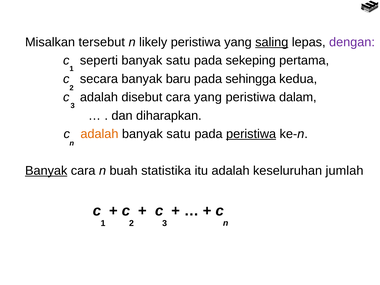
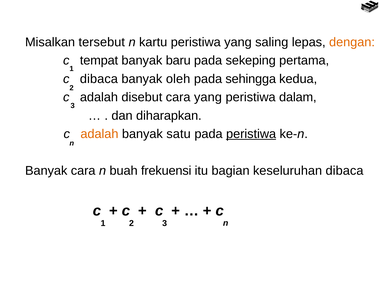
likely: likely -> kartu (153, 42)
saling underline: present -> none (272, 42)
dengan colour: purple -> orange (352, 42)
seperti: seperti -> tempat (99, 60)
satu: satu -> baru (178, 60)
c secara: secara -> dibaca (99, 79)
baru: baru -> oleh (178, 79)
Banyak underline: present -> none (46, 171)
statistika: statistika -> frekuensi (166, 171)
itu adalah: adalah -> bagian (231, 171)
keseluruhan jumlah: jumlah -> dibaca (345, 171)
